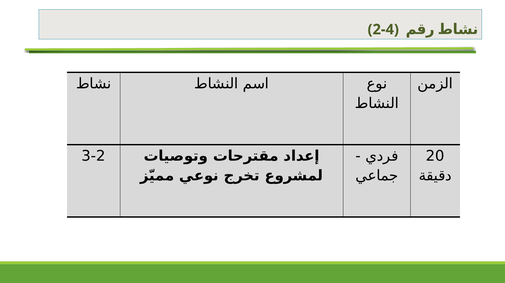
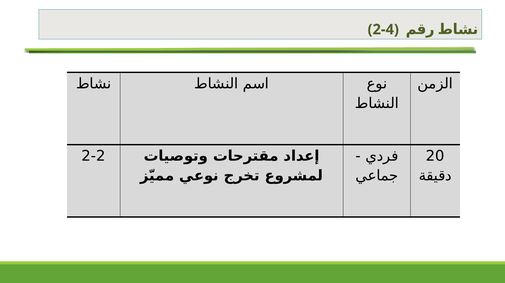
3-2: 3-2 -> 2-2 (94, 156)
